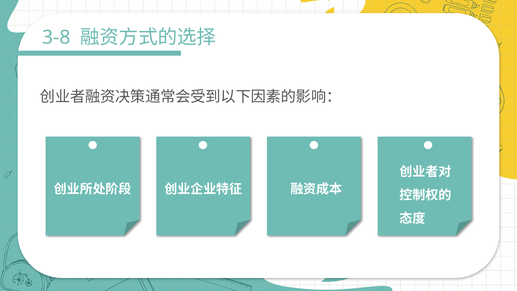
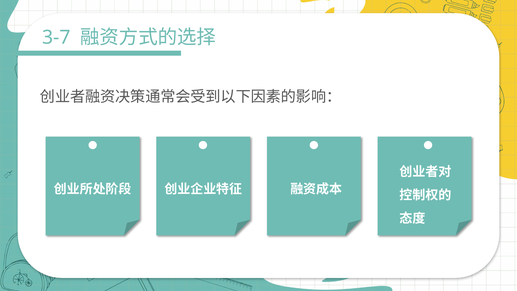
3-8: 3-8 -> 3-7 (56, 37)
